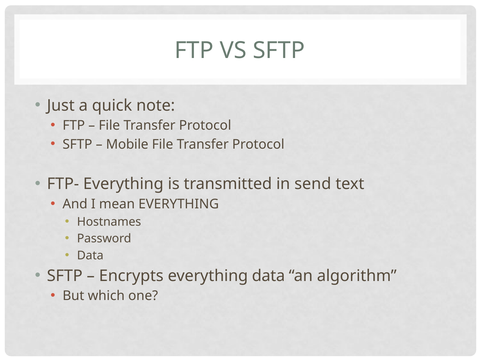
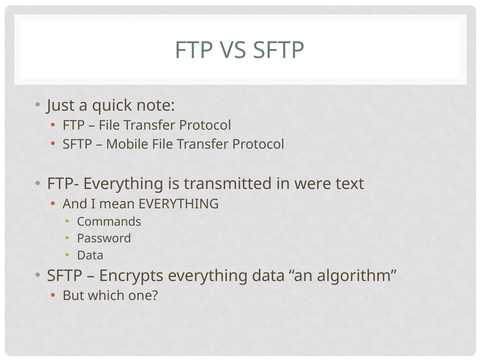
send: send -> were (313, 184)
Hostnames: Hostnames -> Commands (109, 222)
